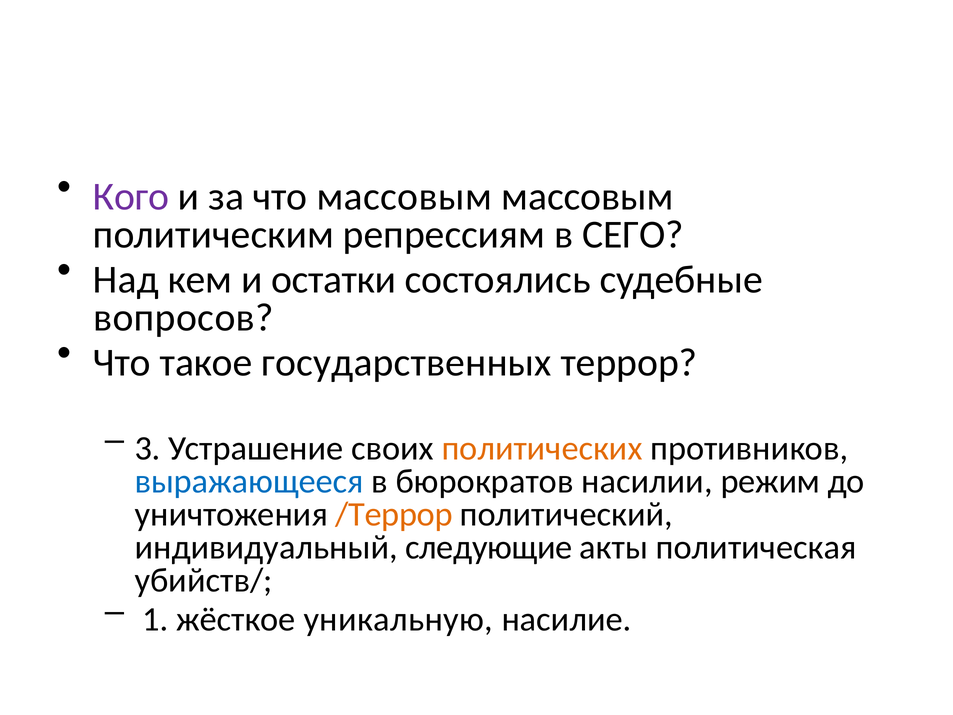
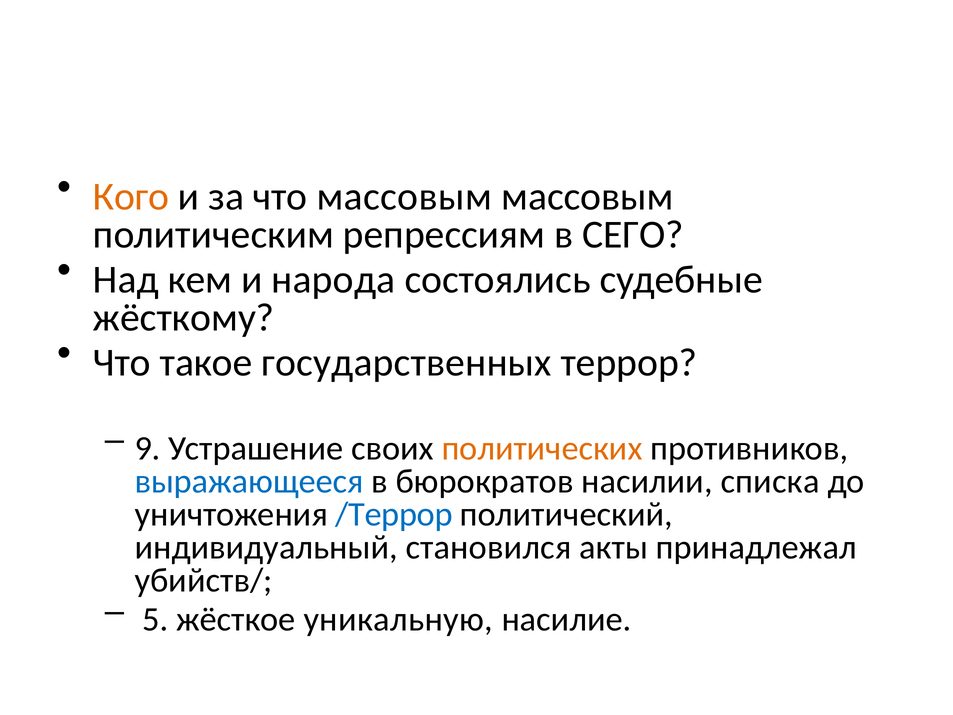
Кого colour: purple -> orange (131, 197)
остатки: остатки -> народа (333, 280)
вопросов: вопросов -> жёсткому (184, 318)
3: 3 -> 9 (148, 448)
режим: режим -> списка (770, 481)
/Террор colour: orange -> blue (394, 514)
следующие: следующие -> становился (488, 547)
политическая: политическая -> принадлежал (756, 547)
1: 1 -> 5 (155, 619)
